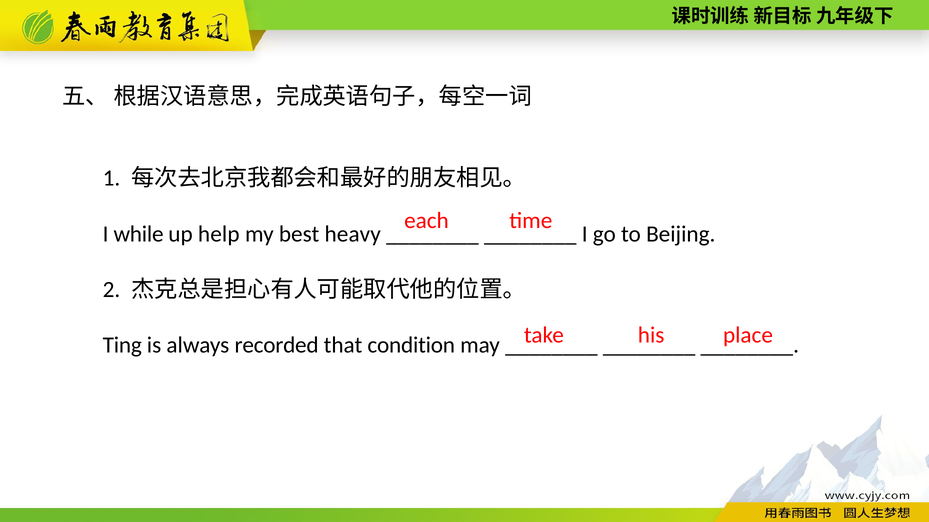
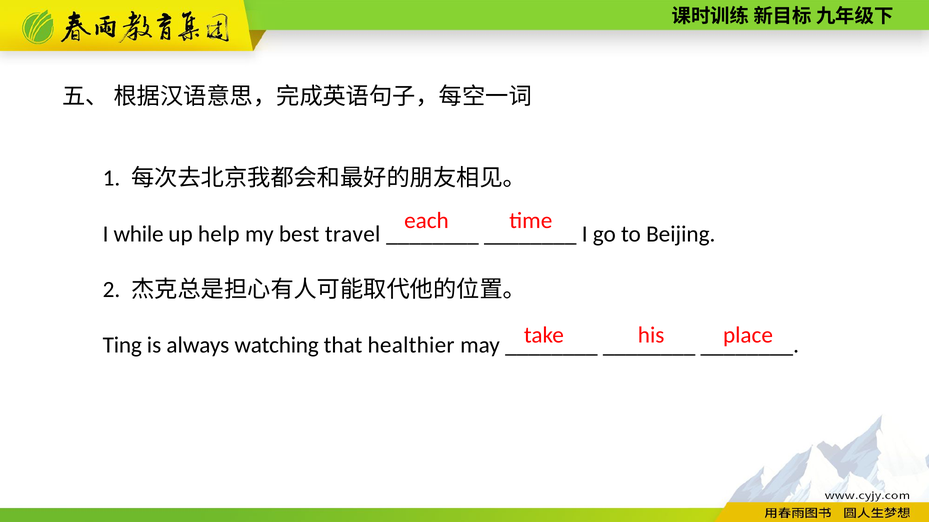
heavy: heavy -> travel (353, 234)
recorded: recorded -> watching (277, 346)
condition: condition -> healthier (411, 346)
